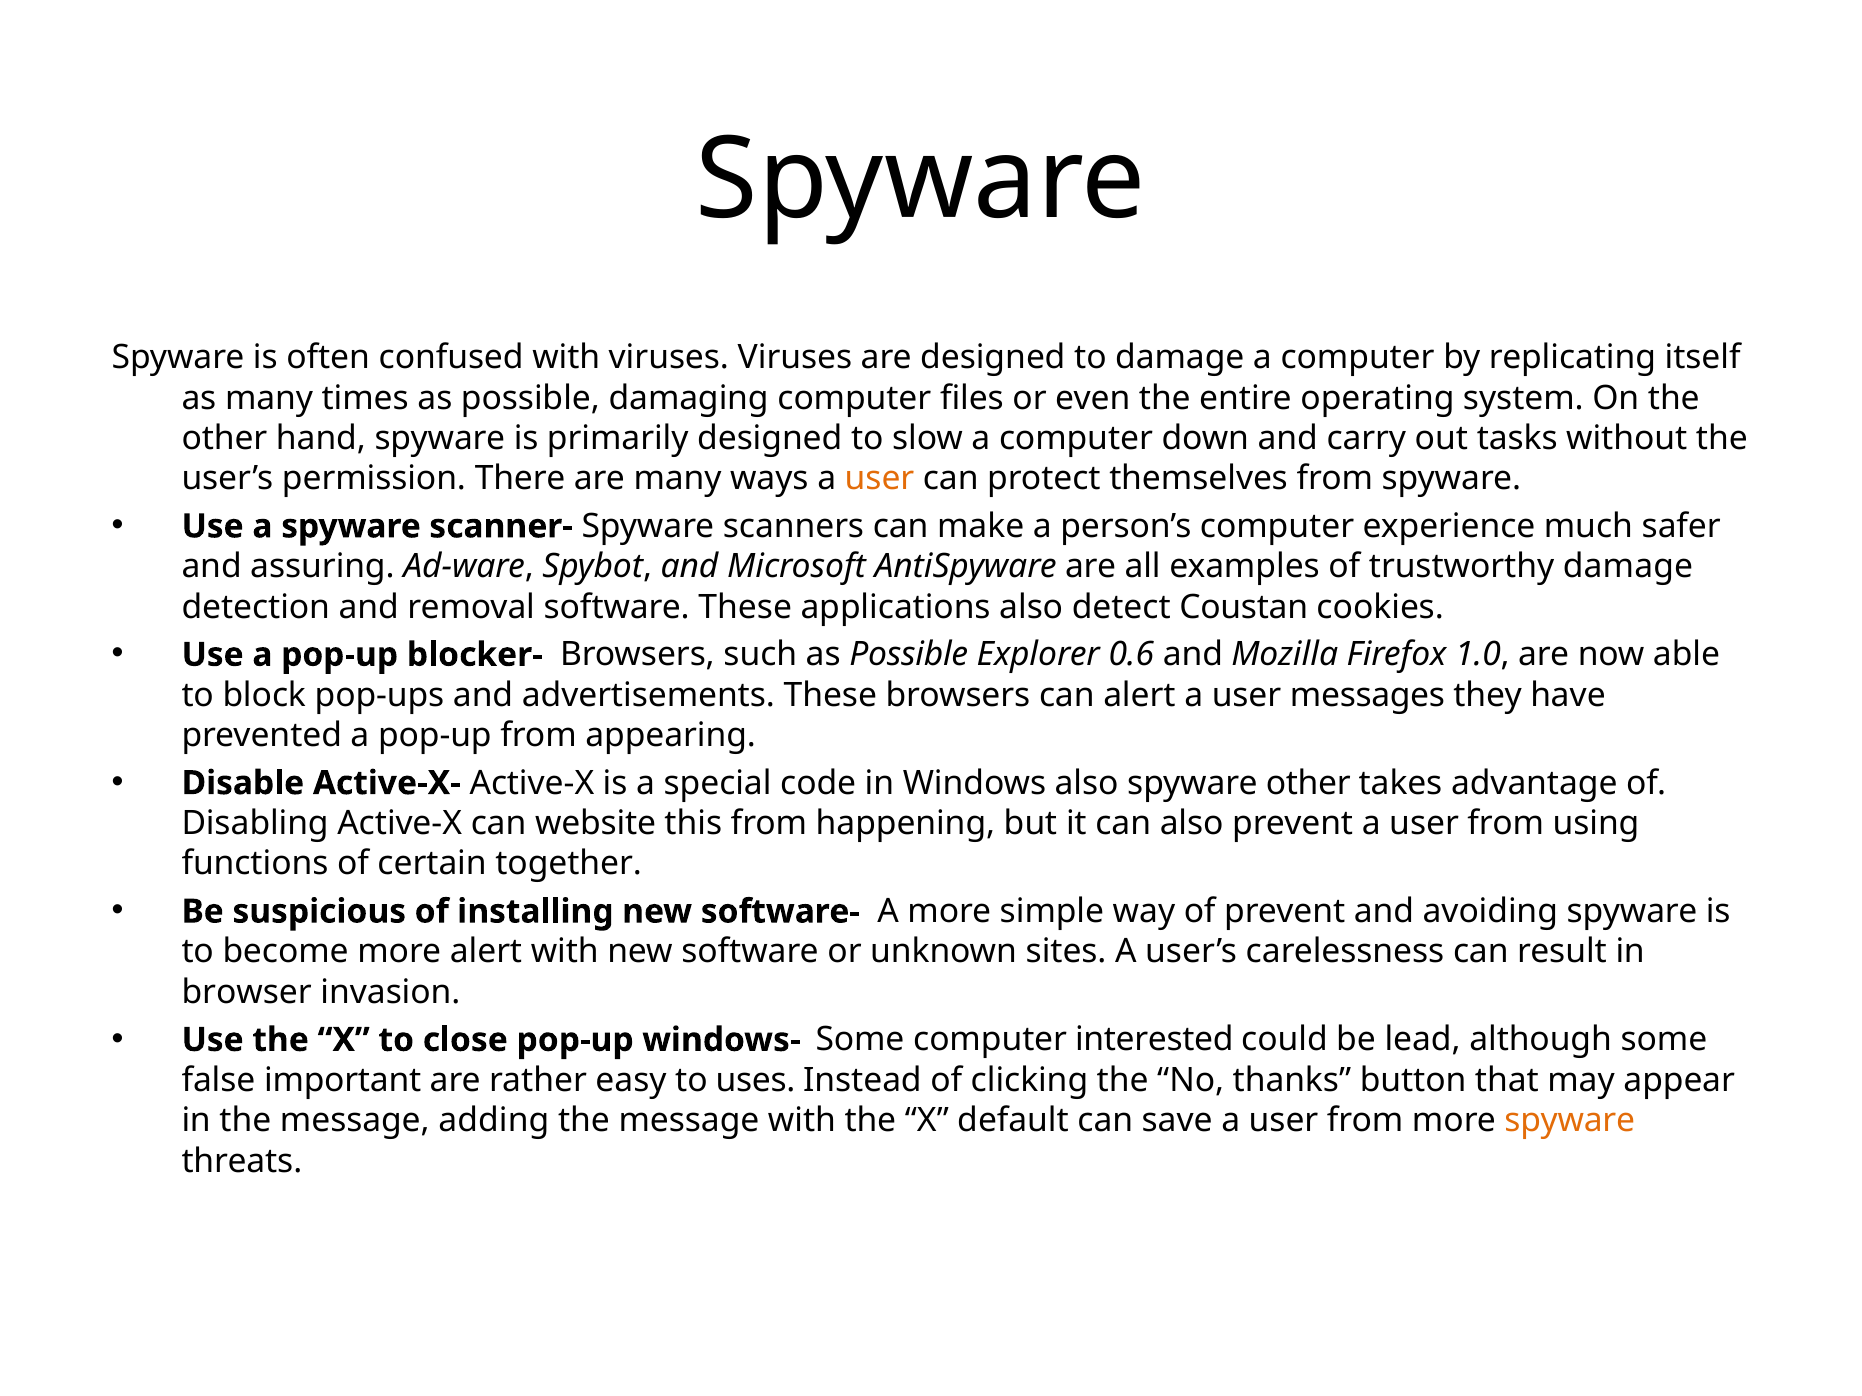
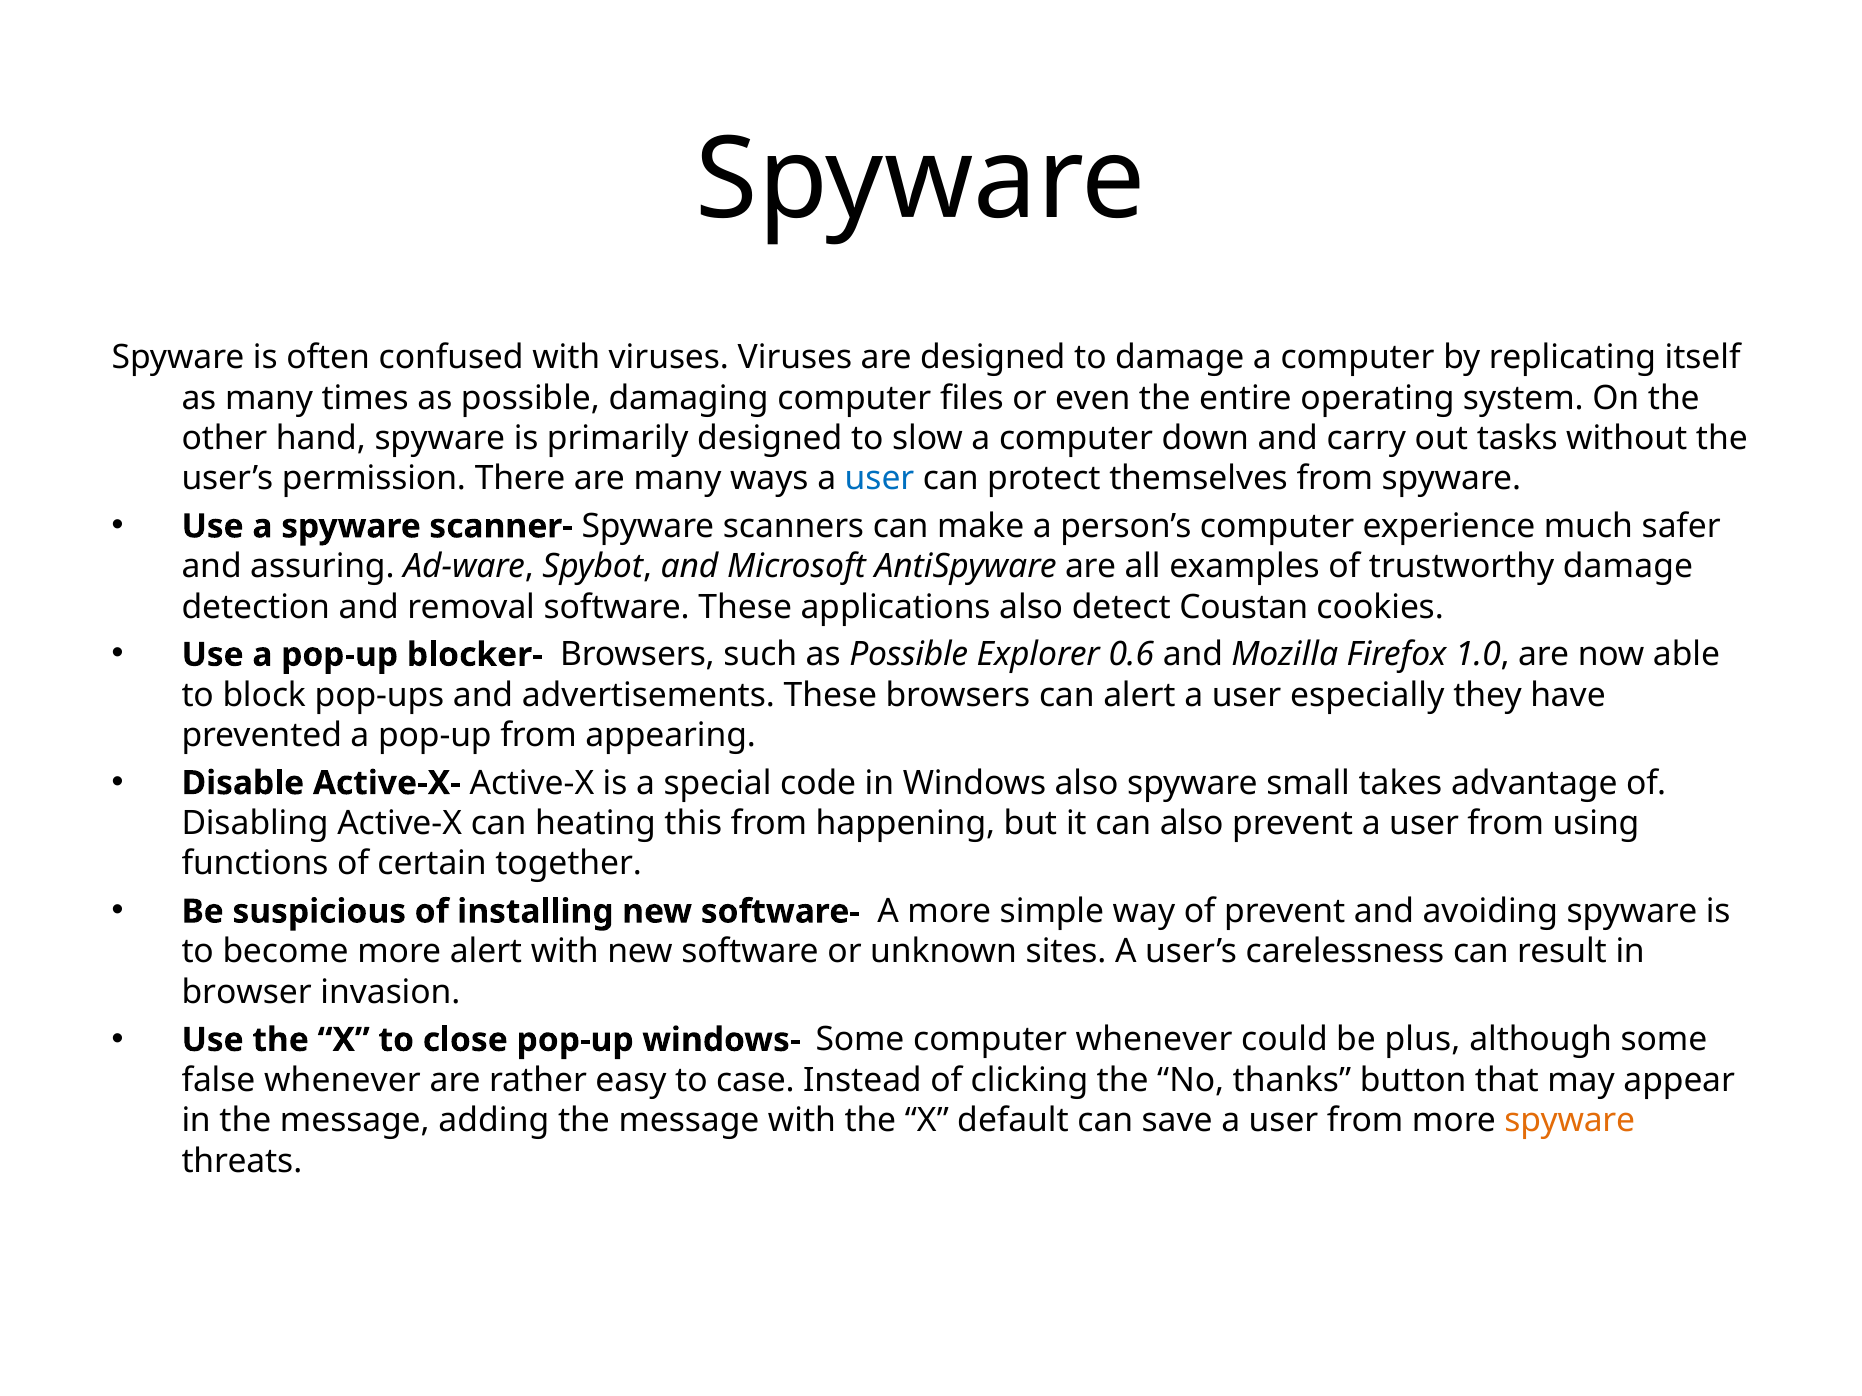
user colour: orange -> blue (879, 479)
messages: messages -> especially (1367, 695)
spyware other: other -> small (1308, 783)
website: website -> heating (595, 824)
computer interested: interested -> whenever (1154, 1040)
lead: lead -> plus (1423, 1040)
false important: important -> whenever (342, 1081)
uses: uses -> case (755, 1081)
